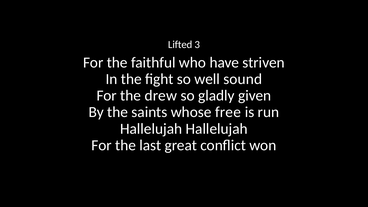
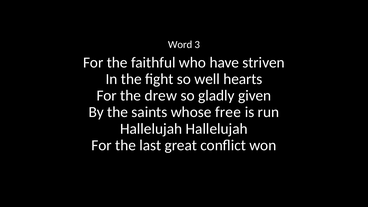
Lifted: Lifted -> Word (180, 45)
sound: sound -> hearts (243, 79)
